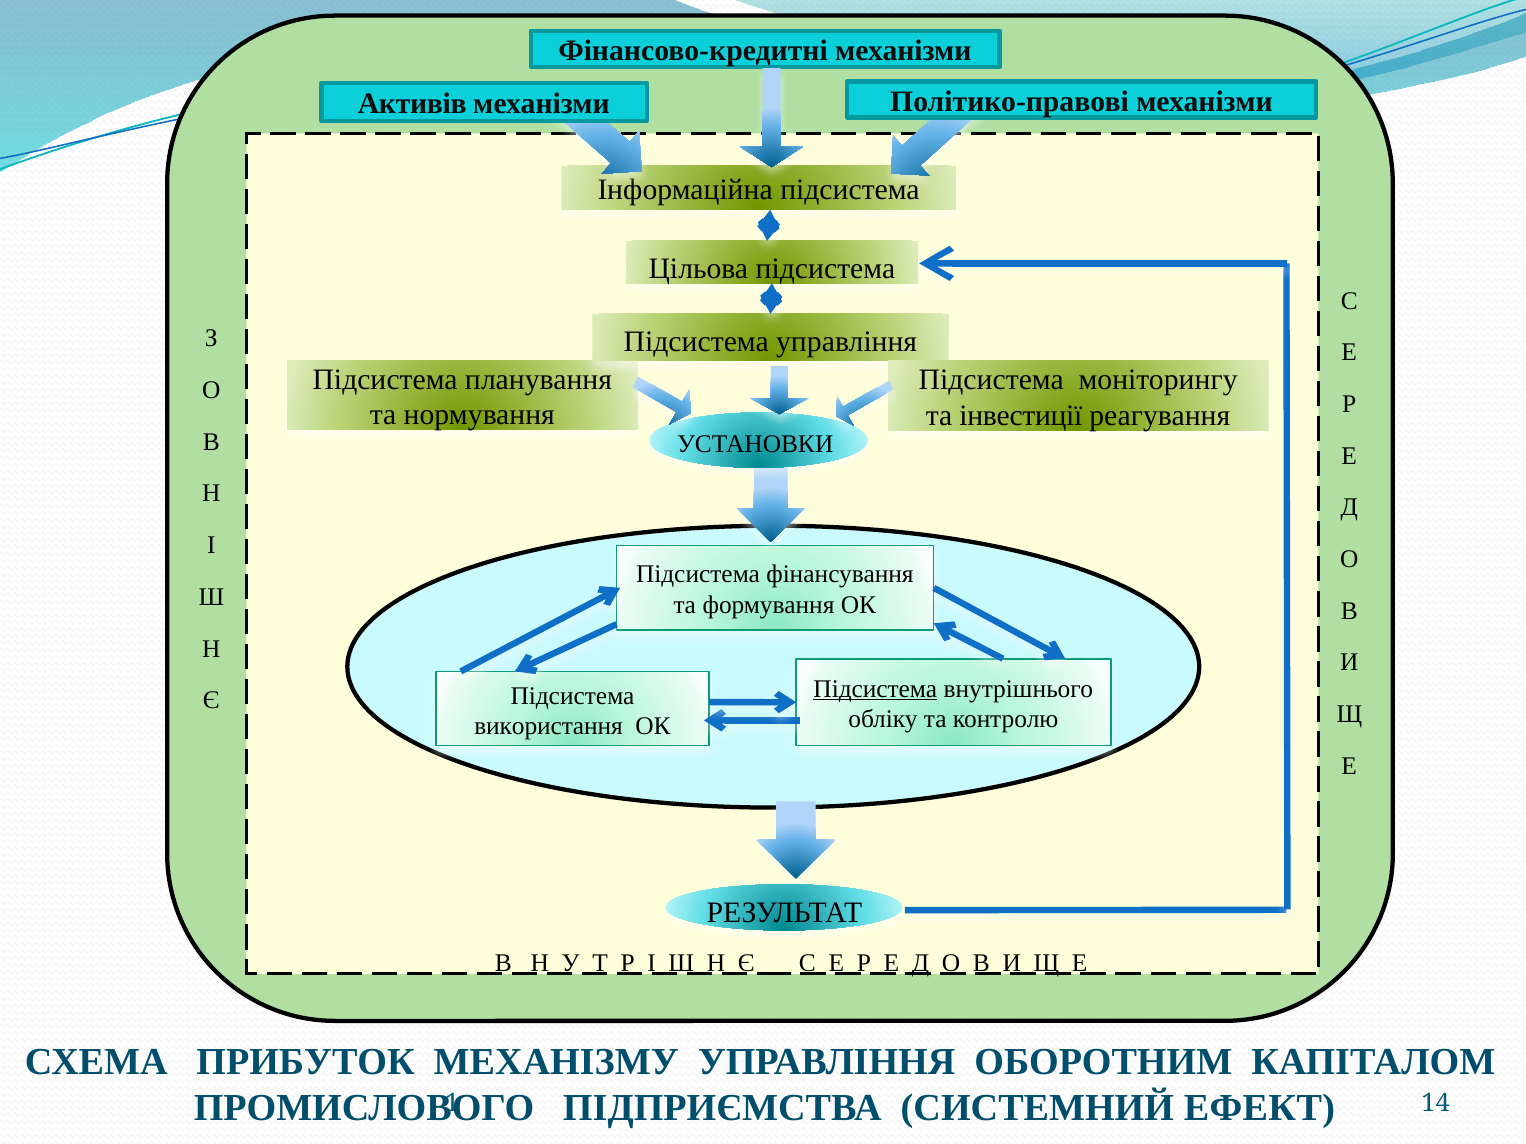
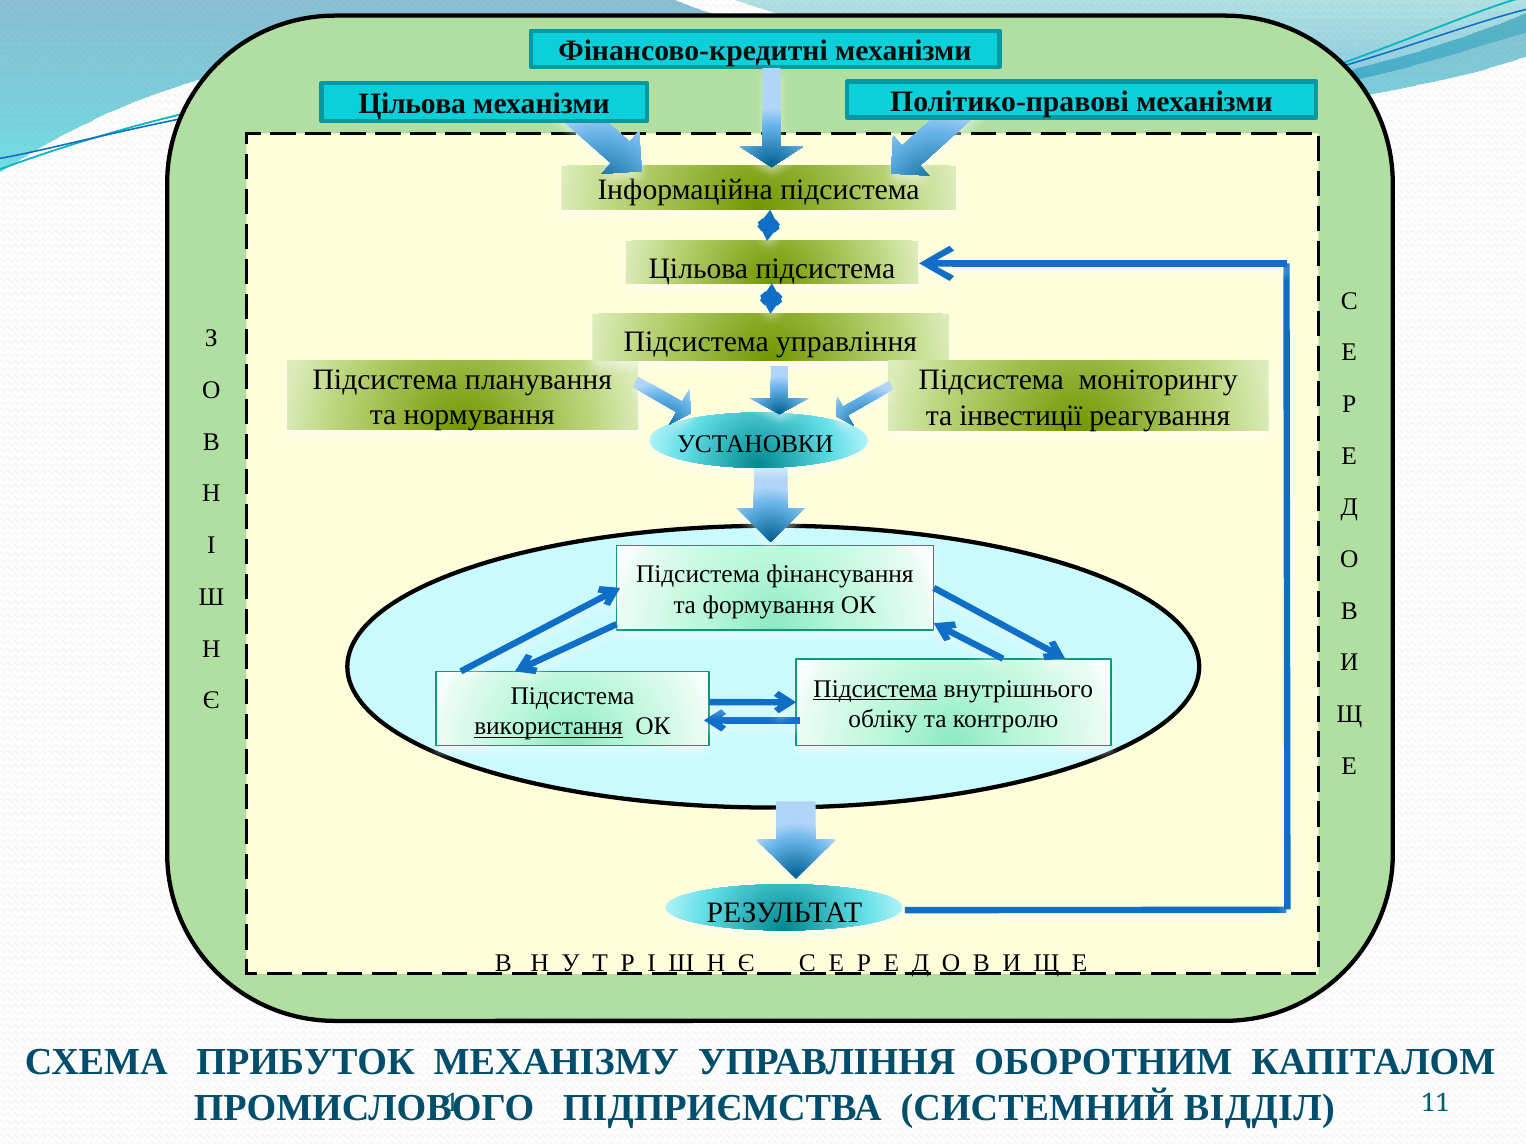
Активів: Активів -> Цільова (412, 104)
використання underline: none -> present (549, 727)
ЕФЕКТ: ЕФЕКТ -> ВІДДІЛ (1259, 1108)
14: 14 -> 11 (1436, 1104)
